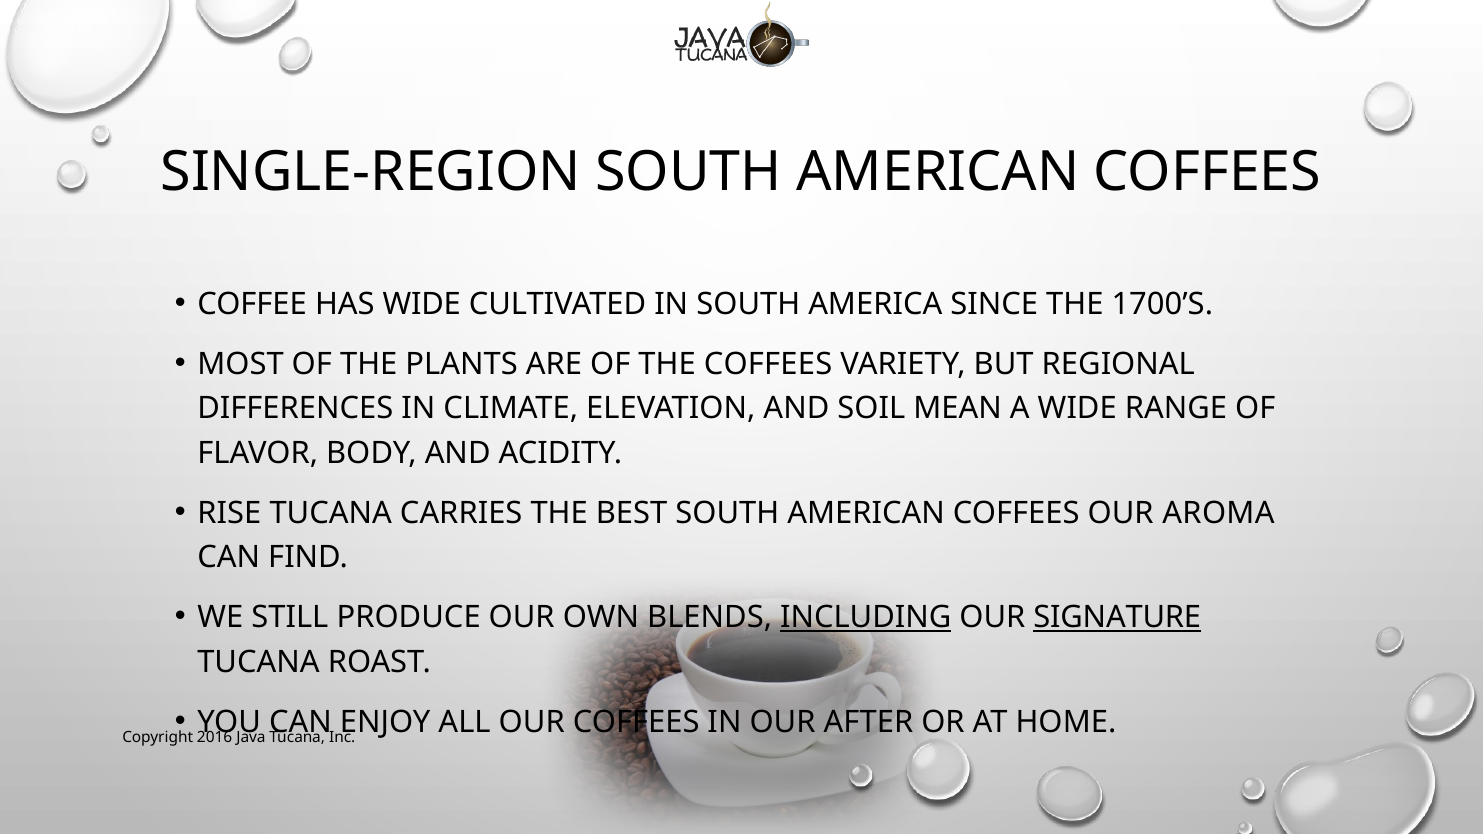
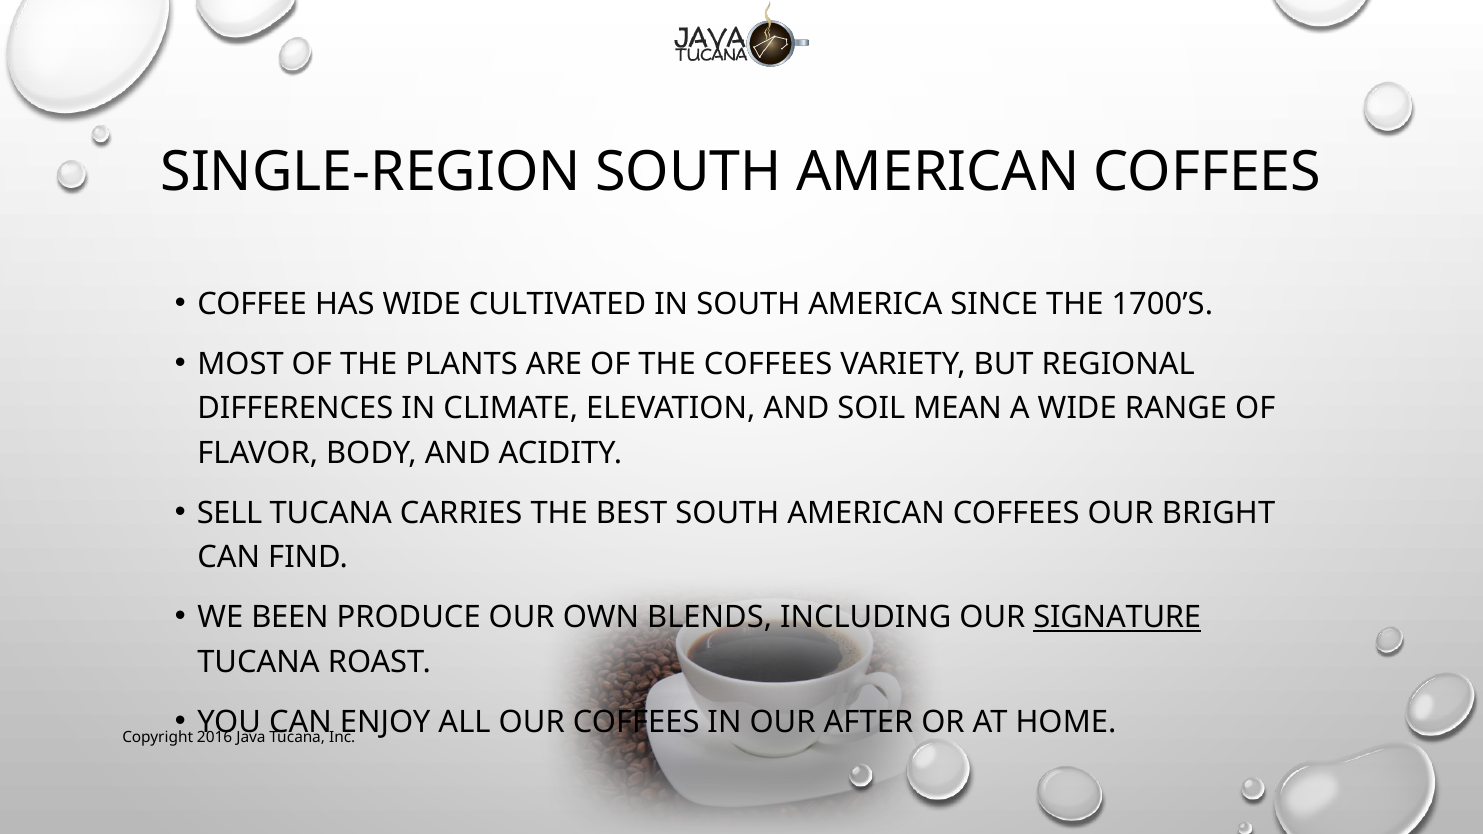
RISE: RISE -> SELL (230, 513)
AROMA: AROMA -> BRIGHT (1219, 513)
STILL: STILL -> BEEN (290, 618)
INCLUDING underline: present -> none (866, 618)
